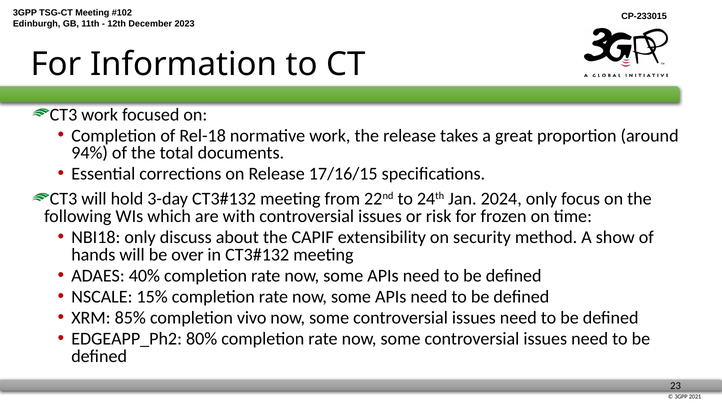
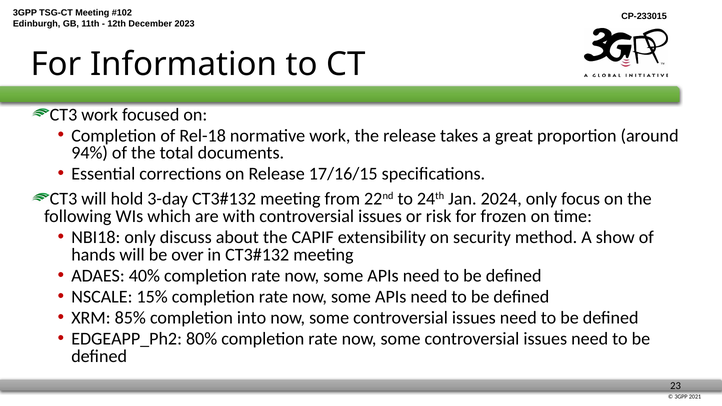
vivo: vivo -> into (252, 318)
